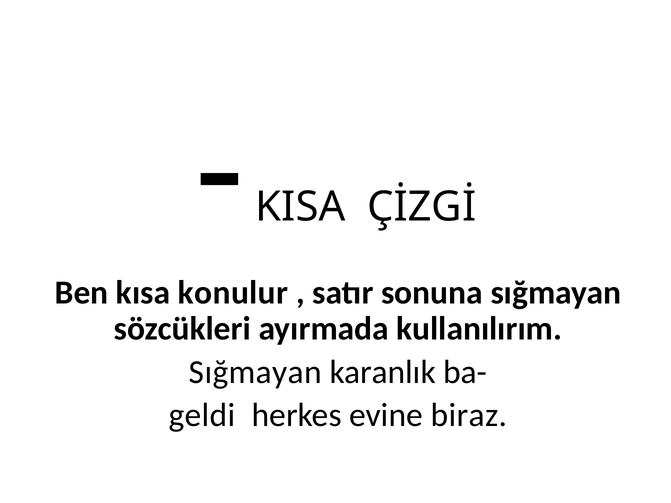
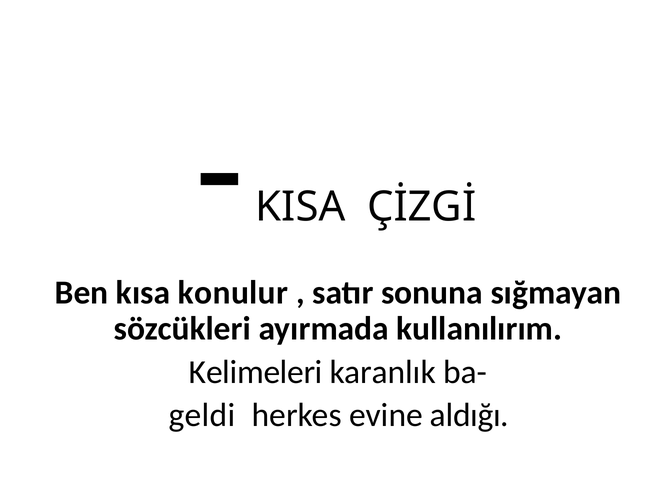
Sığmayan: Sığmayan -> Kelimeleri (256, 372)
biraz: biraz -> aldığı (469, 415)
